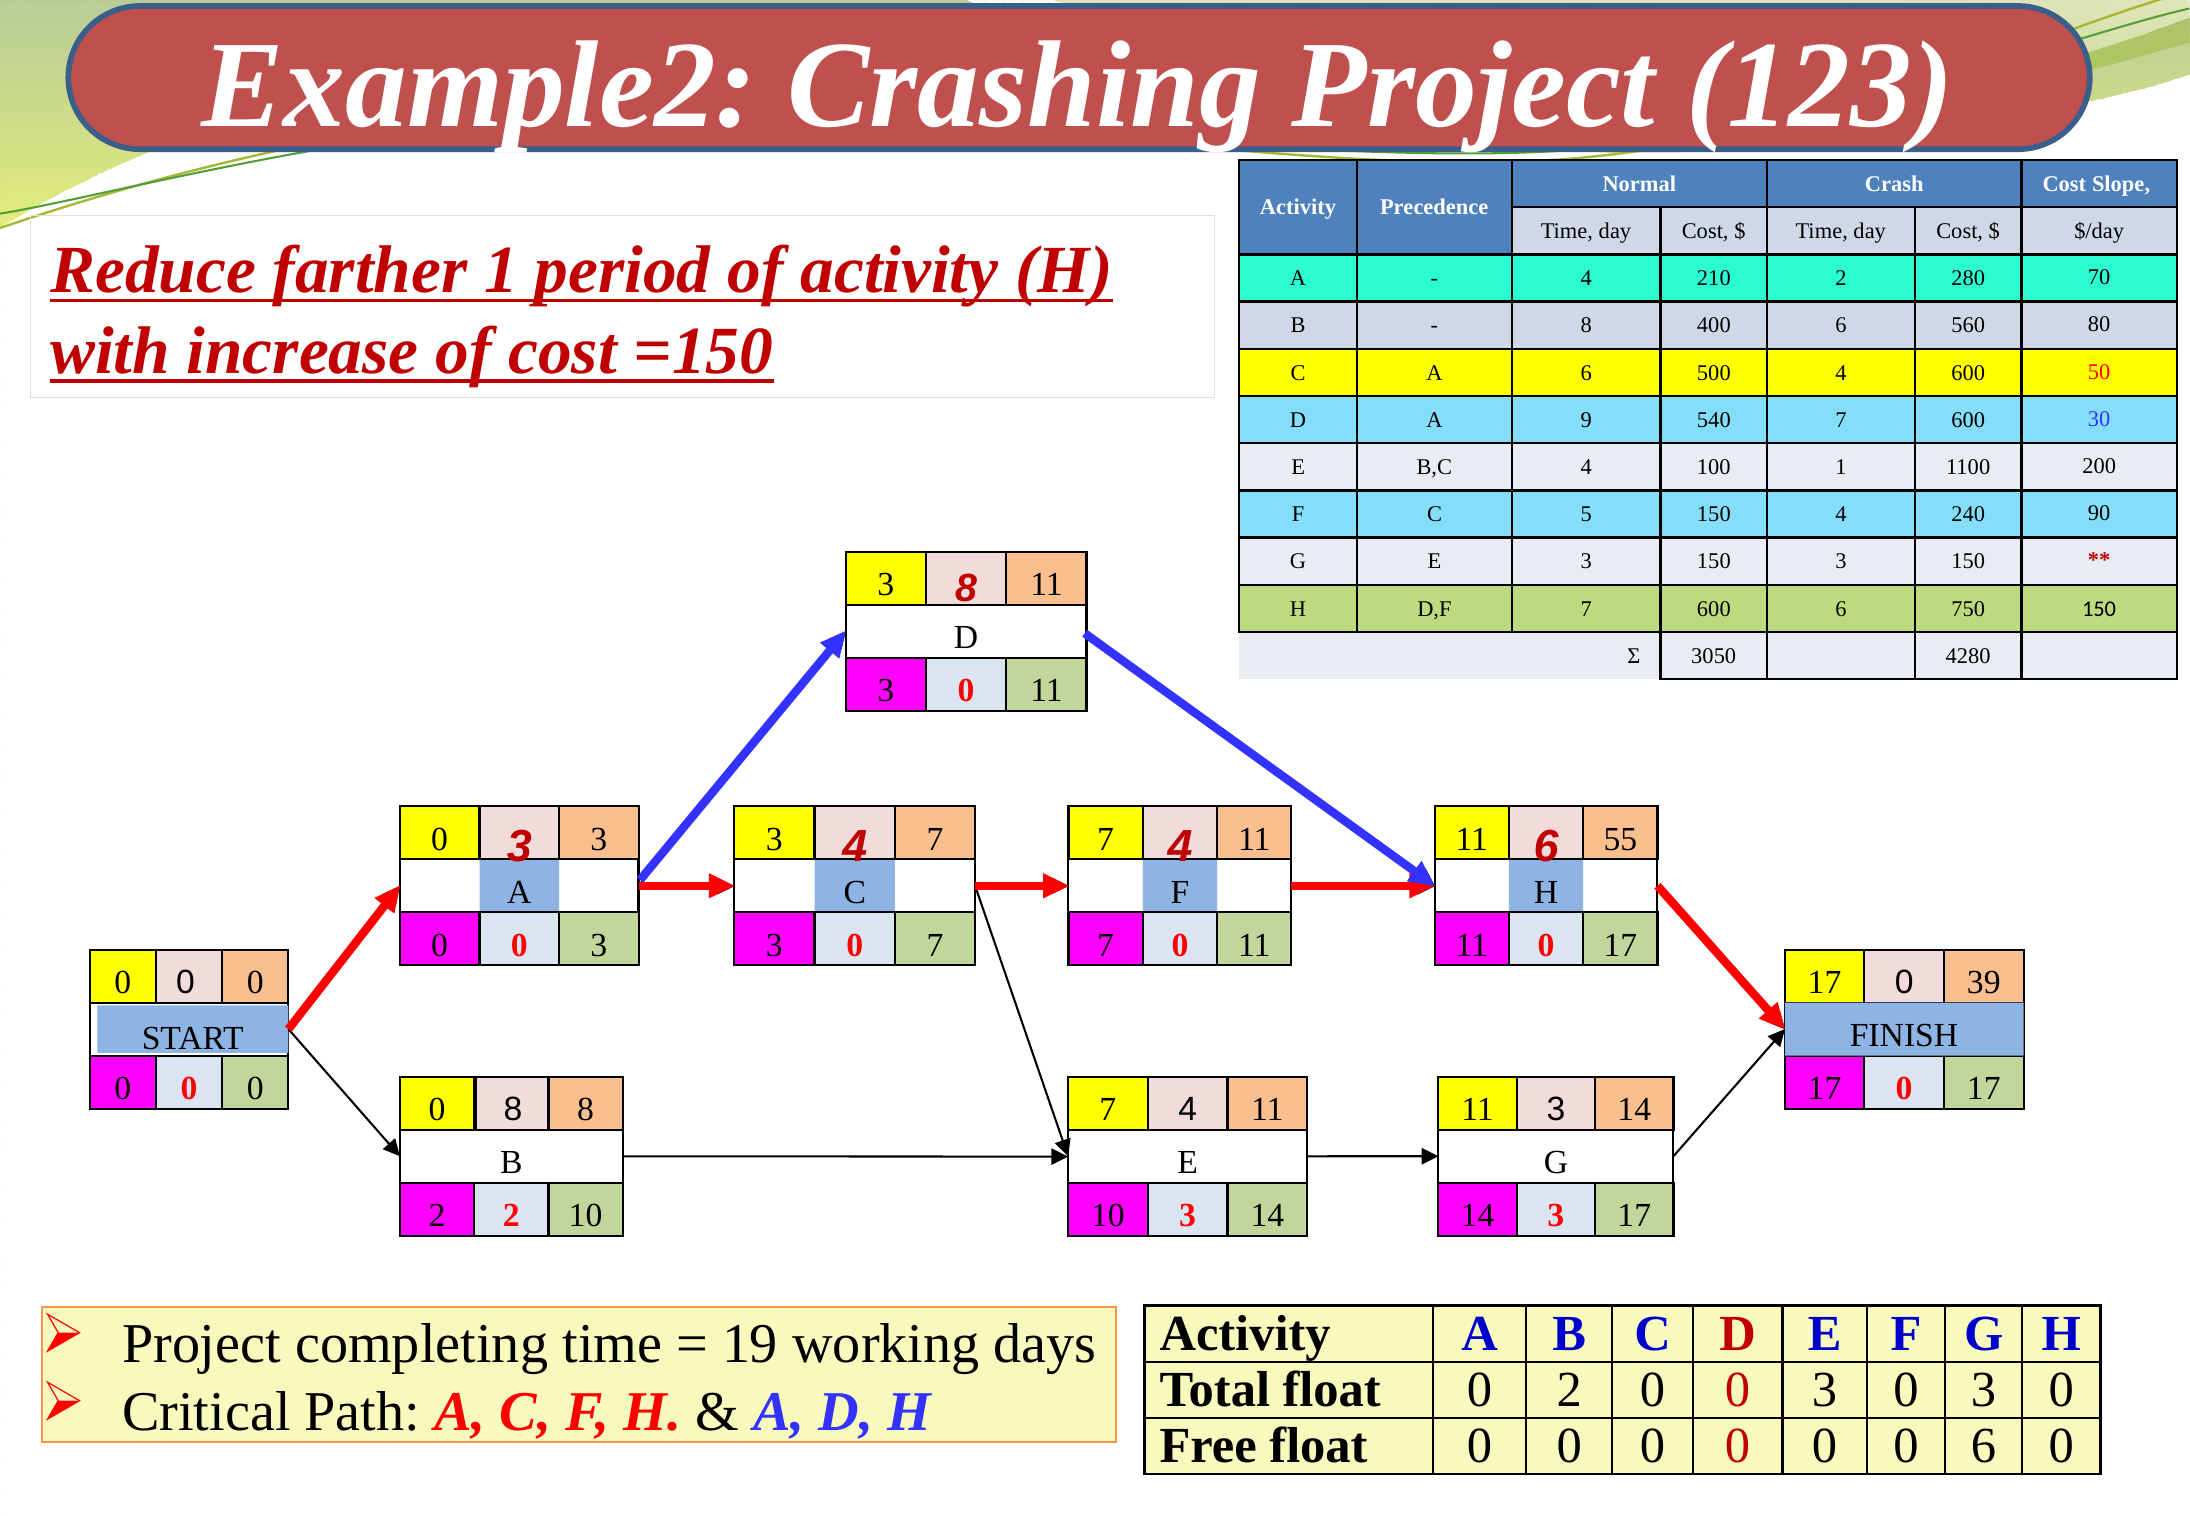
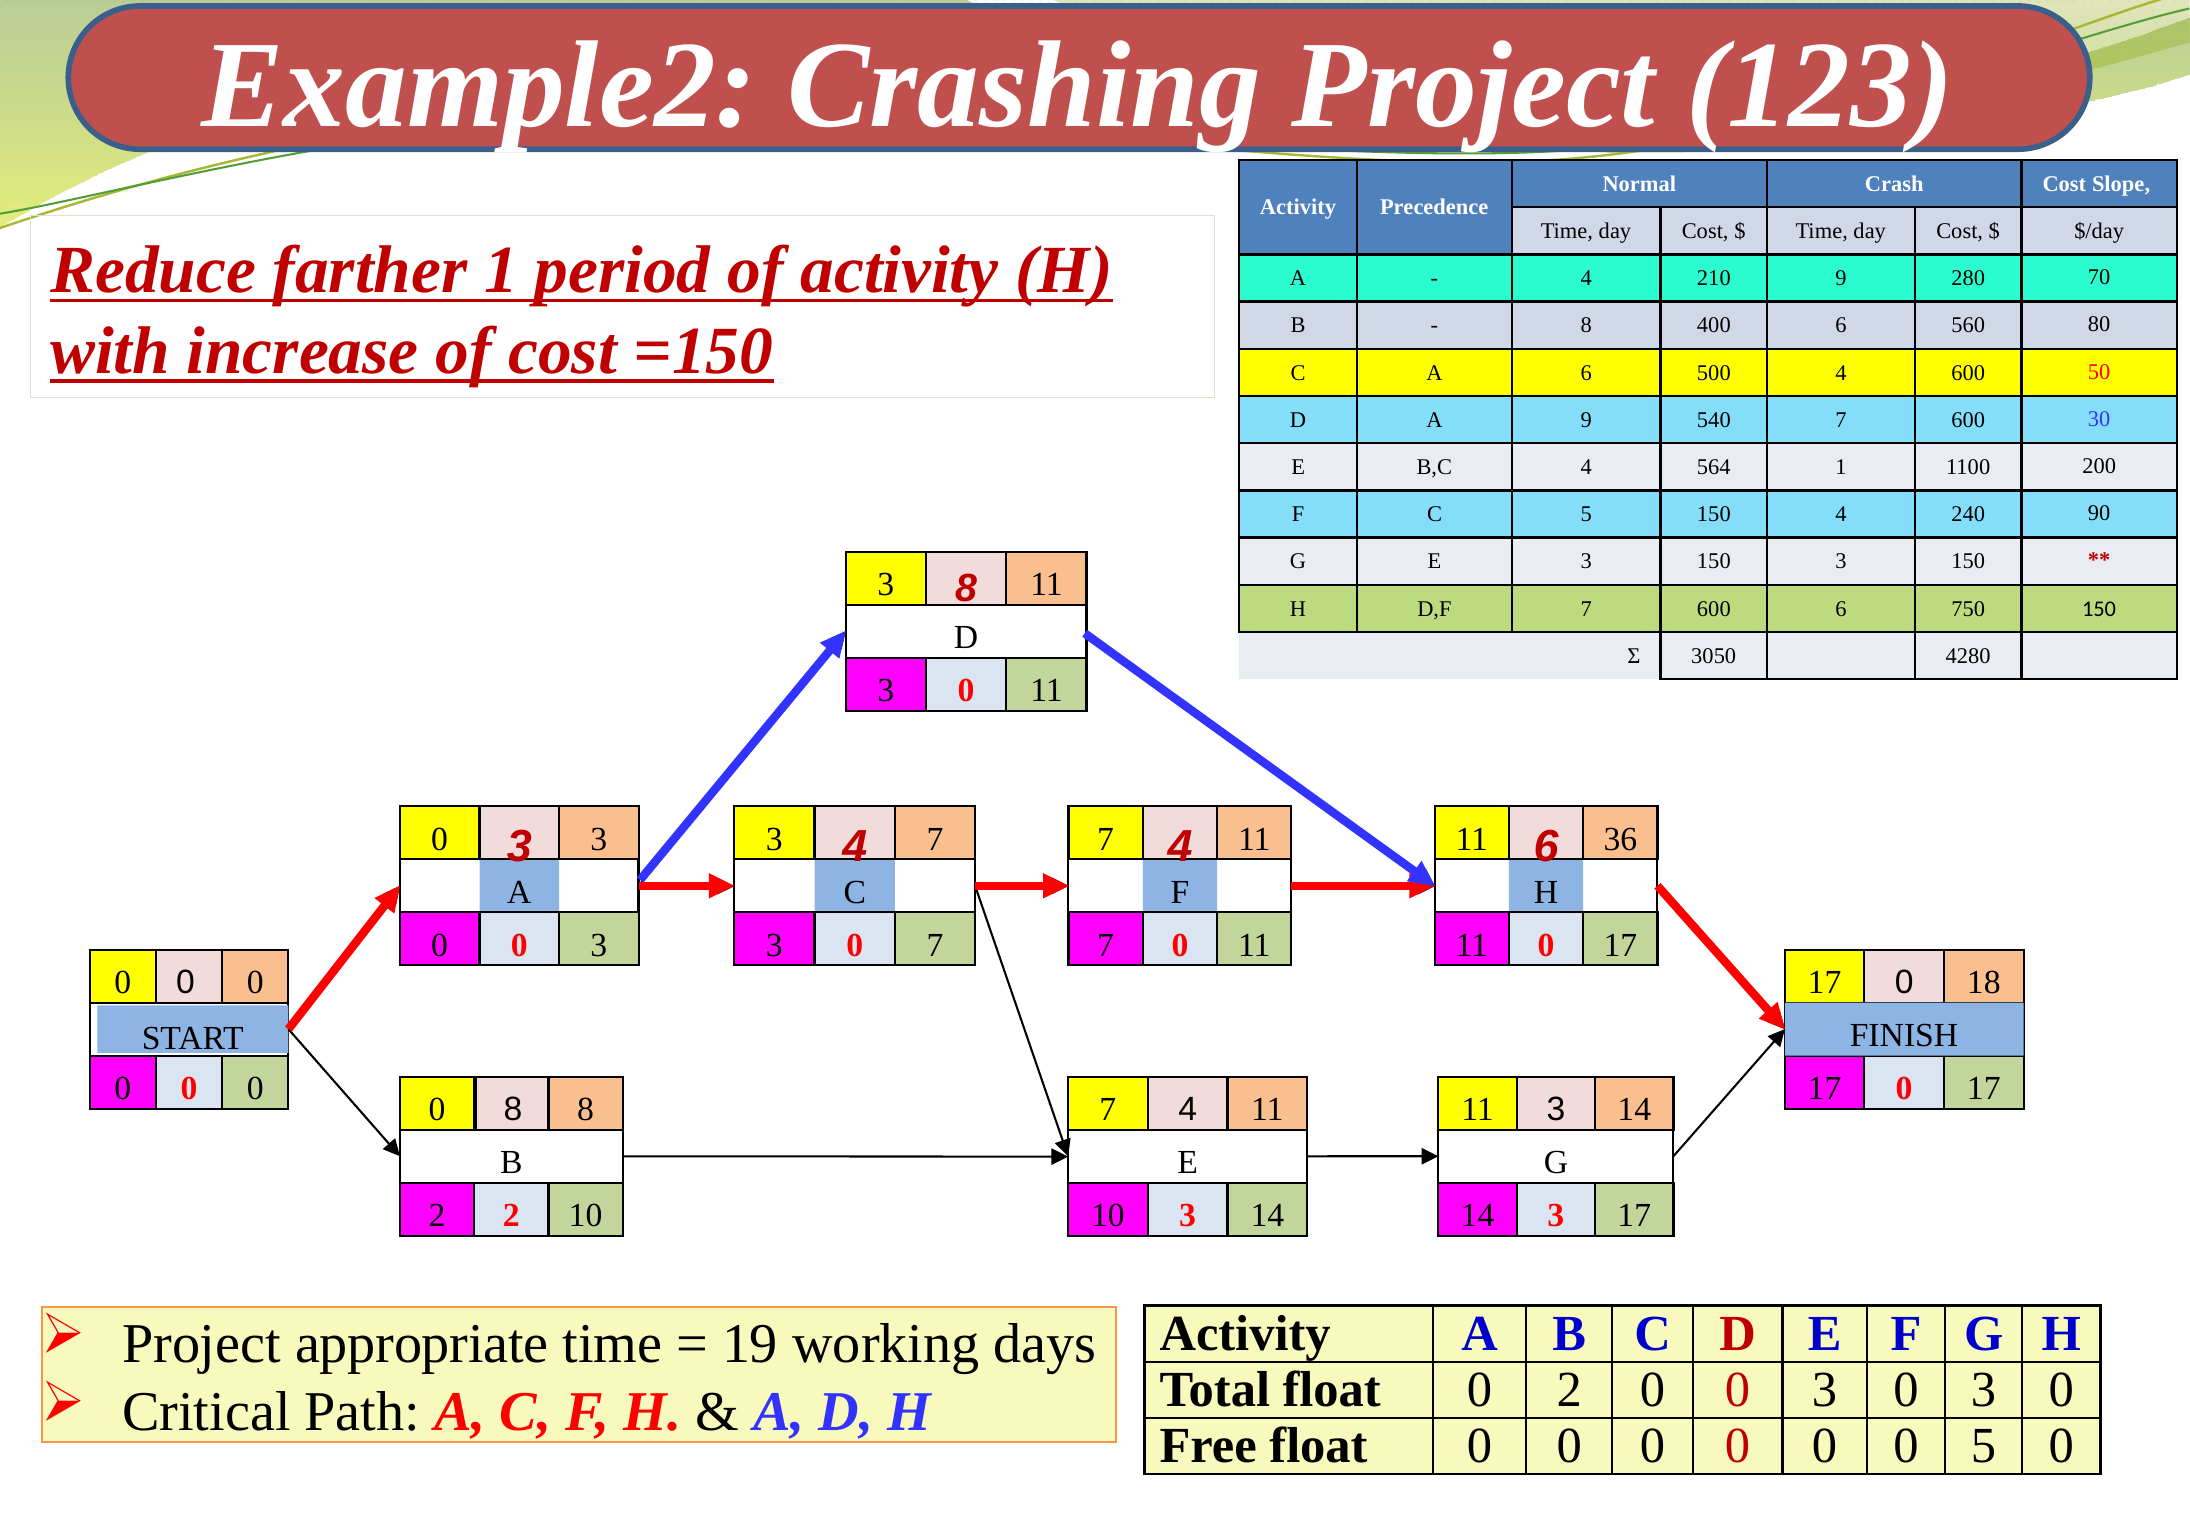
210 2: 2 -> 9 (1841, 278)
100: 100 -> 564 (1714, 467)
55: 55 -> 36 (1620, 839)
39: 39 -> 18 (1984, 982)
completing: completing -> appropriate (422, 1344)
0 6: 6 -> 5 (1984, 1446)
